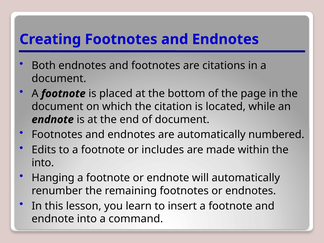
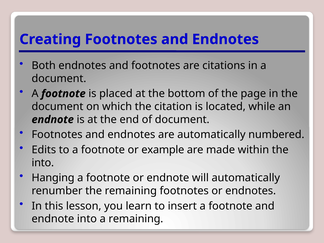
includes: includes -> example (163, 150)
a command: command -> remaining (136, 219)
